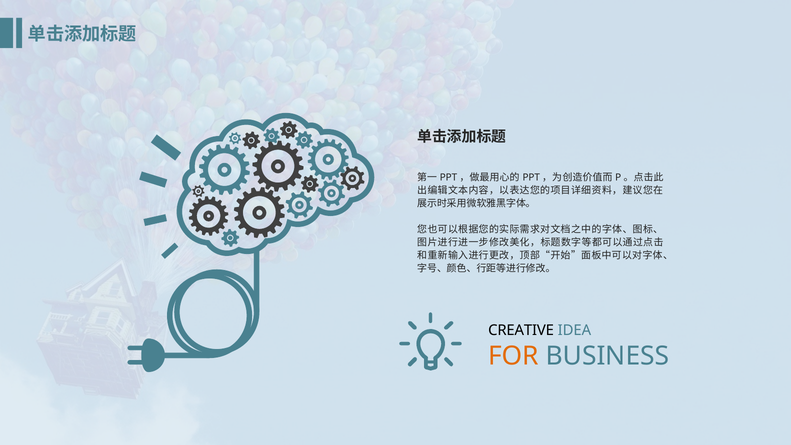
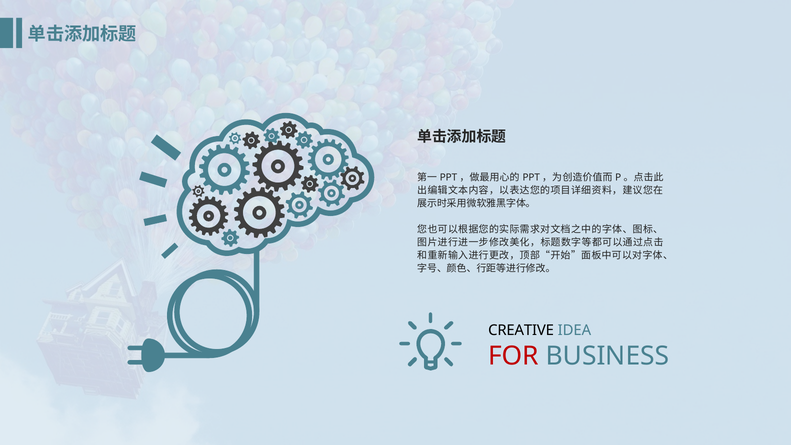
FOR colour: orange -> red (513, 356)
